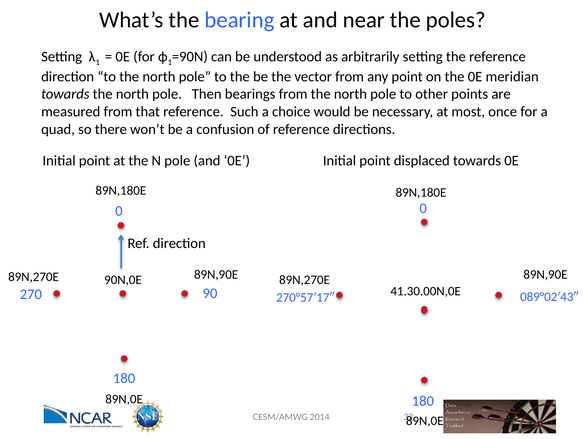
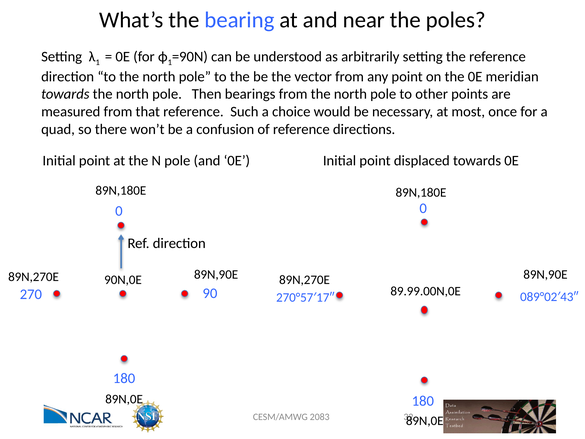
41.30.00N,0E: 41.30.00N,0E -> 89.99.00N,0E (426, 291)
2014: 2014 -> 2083 (320, 417)
